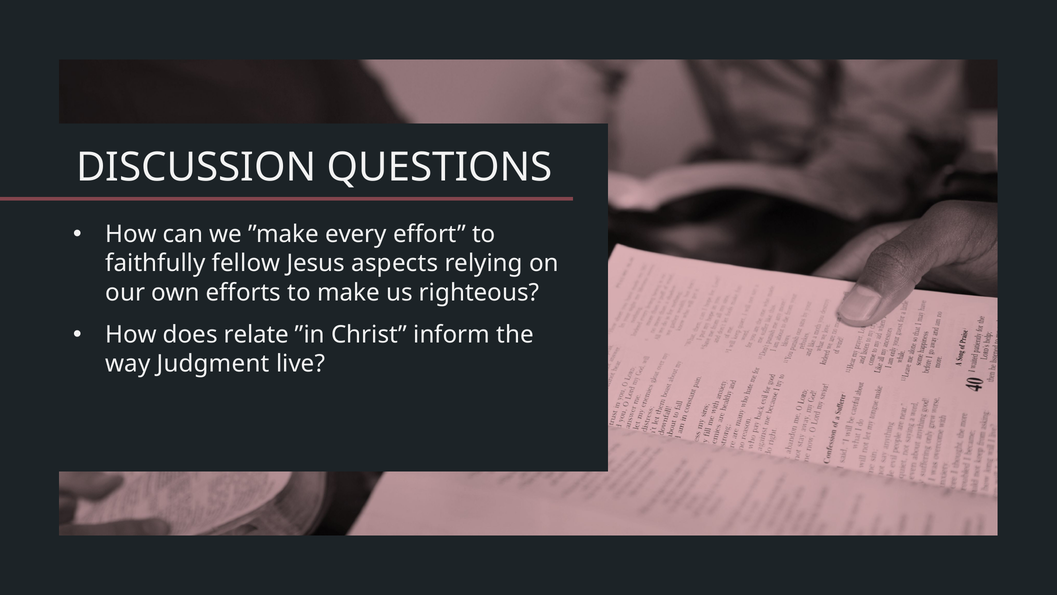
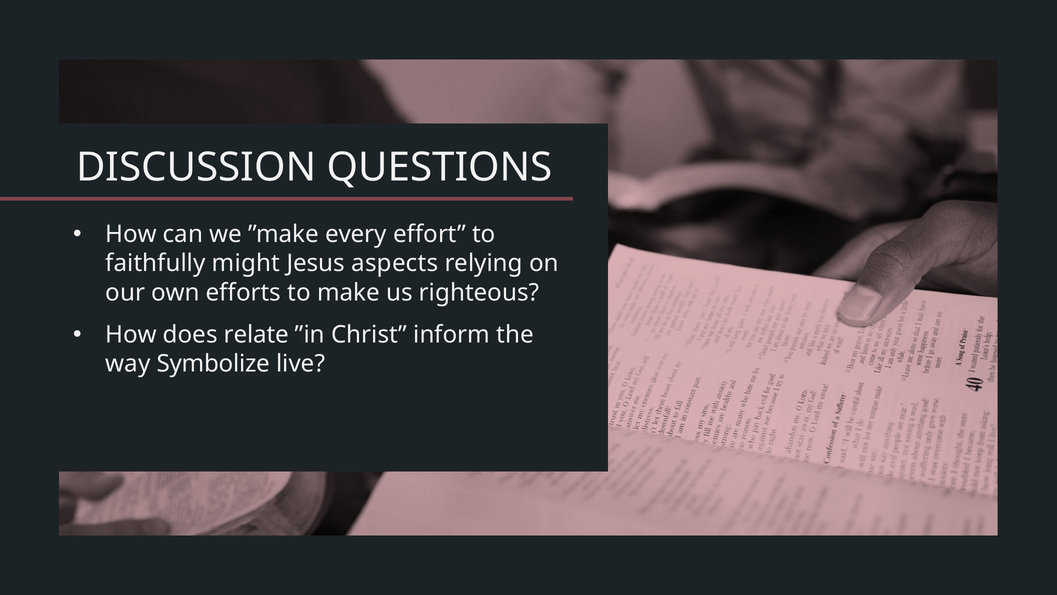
fellow: fellow -> might (246, 263)
Judgment: Judgment -> Symbolize (213, 364)
